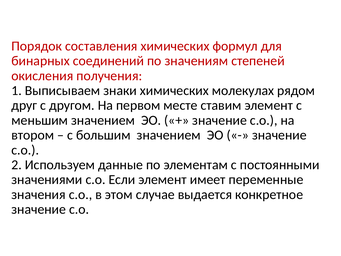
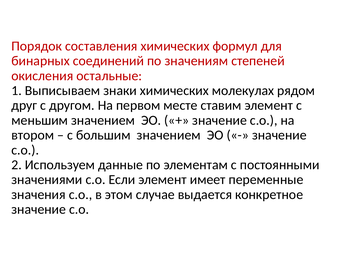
получения: получения -> остальные (109, 76)
